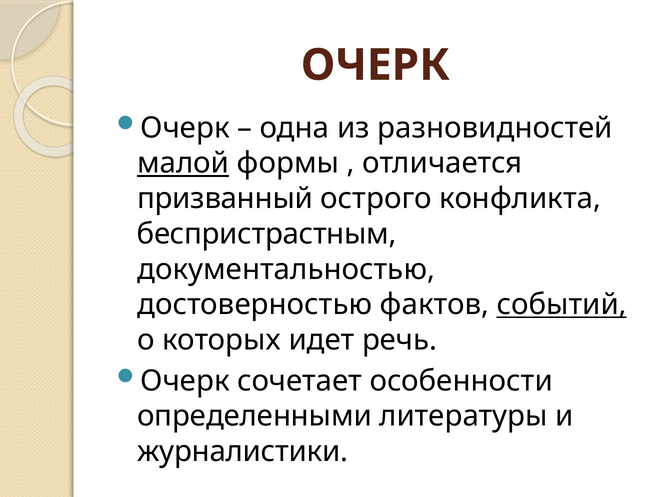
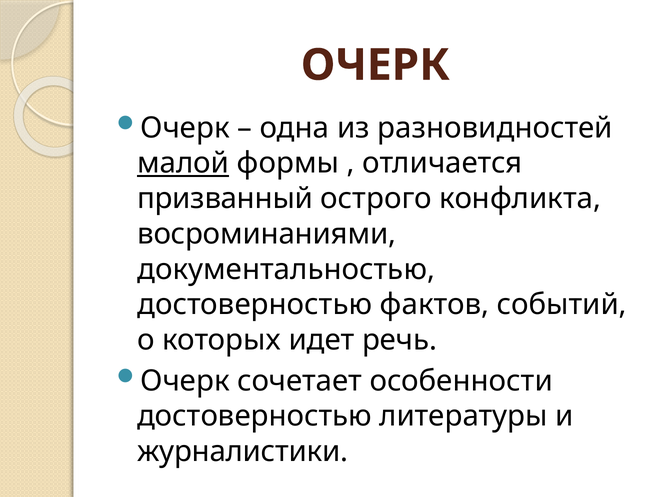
беспристрастным: беспристрастным -> восроминаниями (267, 234)
событий underline: present -> none (562, 305)
определенными: определенными -> достоверностью (254, 416)
